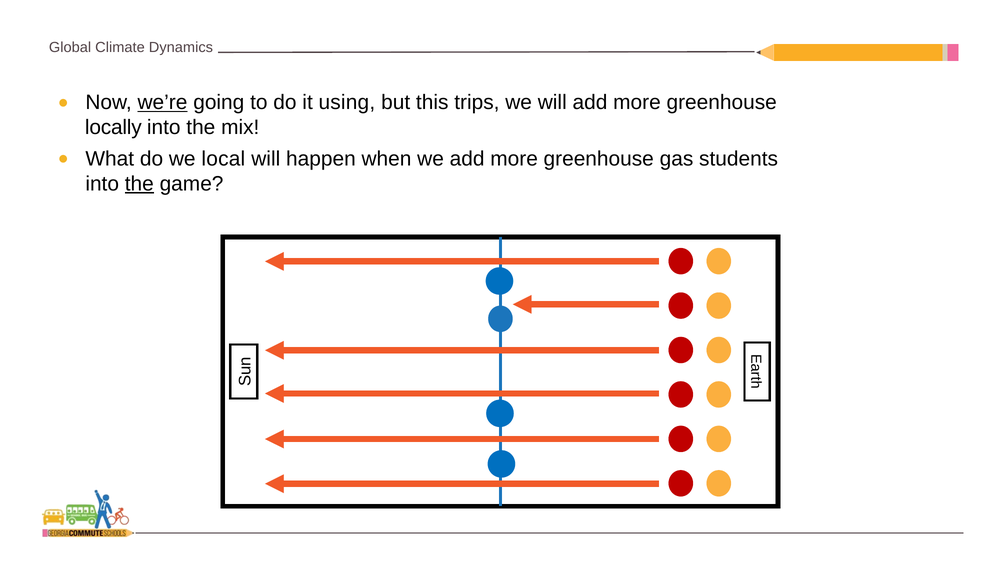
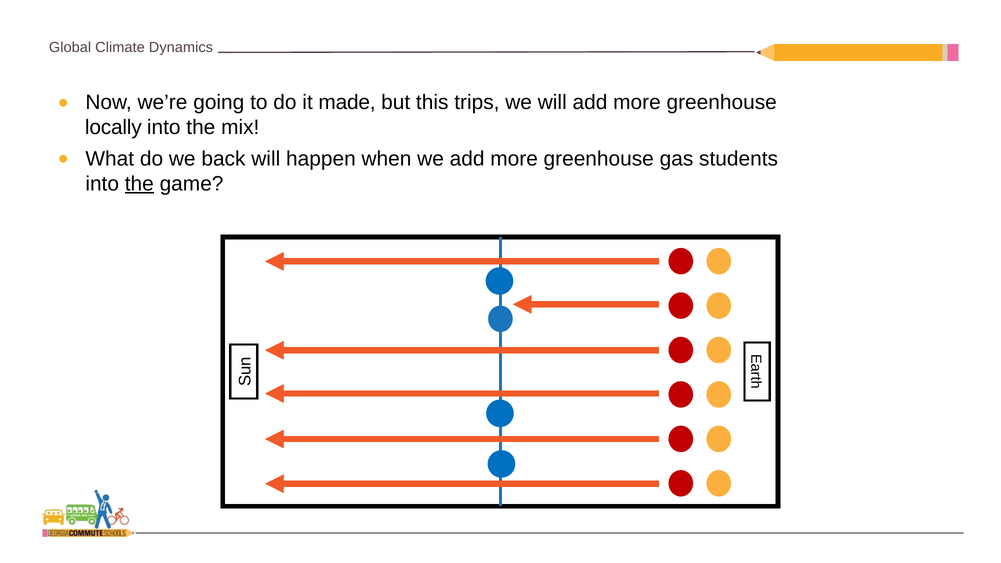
we’re underline: present -> none (162, 102)
using: using -> made (347, 102)
local: local -> back (223, 159)
